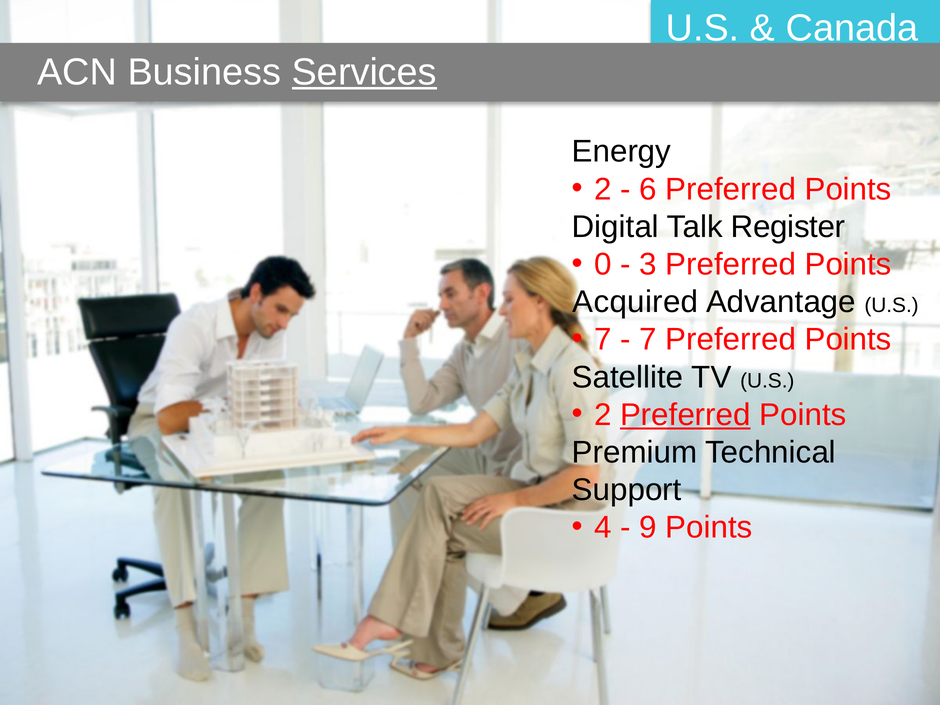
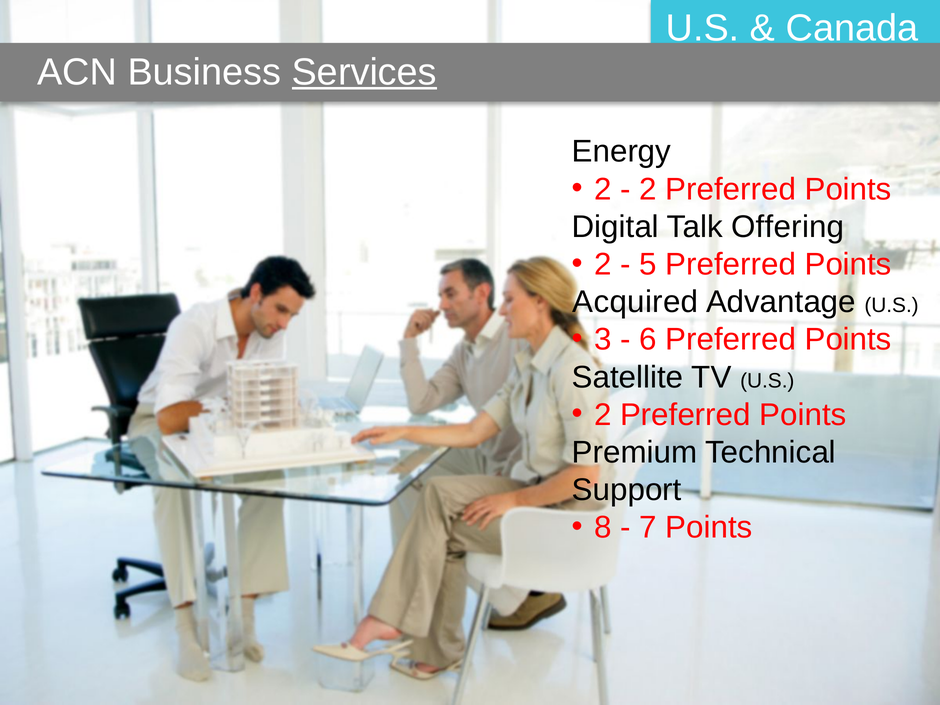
6: 6 -> 2 (648, 189)
Register: Register -> Offering (788, 227)
0: 0 -> 2 (603, 264)
3: 3 -> 5 (648, 264)
7: 7 -> 3 (603, 340)
7: 7 -> 6 (648, 340)
Preferred underline: present -> none (685, 415)
4: 4 -> 8 (603, 528)
9: 9 -> 7 (648, 528)
